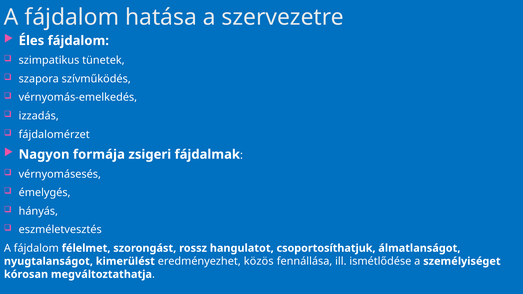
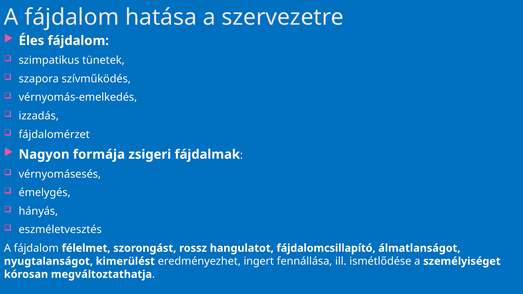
csoportosíthatjuk: csoportosíthatjuk -> fájdalomcsillapító (326, 248)
közös: közös -> ingert (259, 261)
